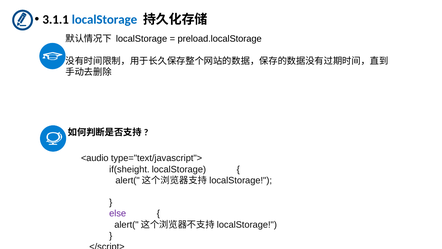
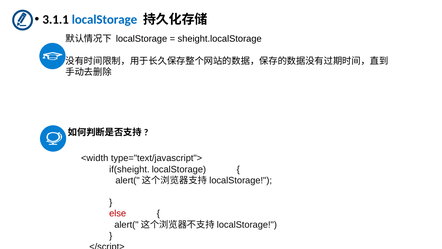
preload.localStorage: preload.localStorage -> sheight.localStorage (220, 39)
<audio: <audio -> <width (95, 158)
else colour: purple -> red (118, 213)
